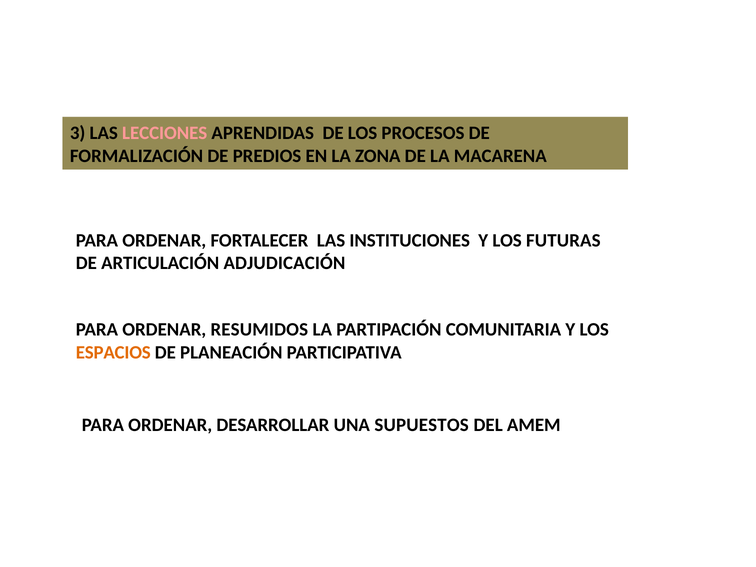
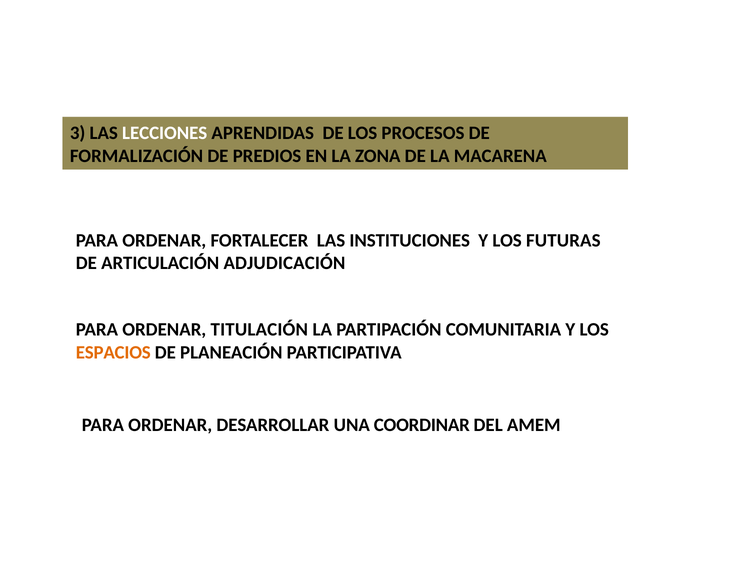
LECCIONES colour: pink -> white (165, 133)
RESUMIDOS: RESUMIDOS -> TITULACIÓN (259, 330)
SUPUESTOS: SUPUESTOS -> COORDINAR (422, 425)
